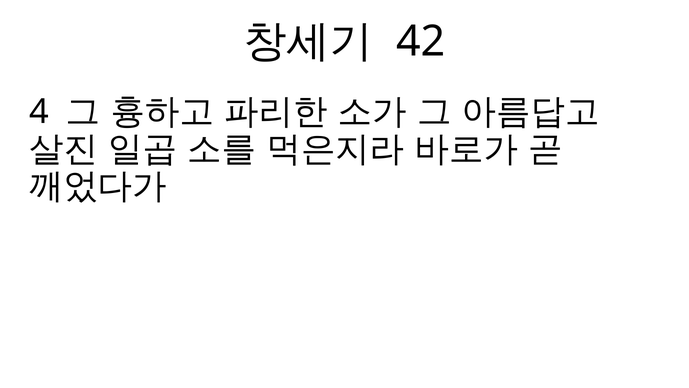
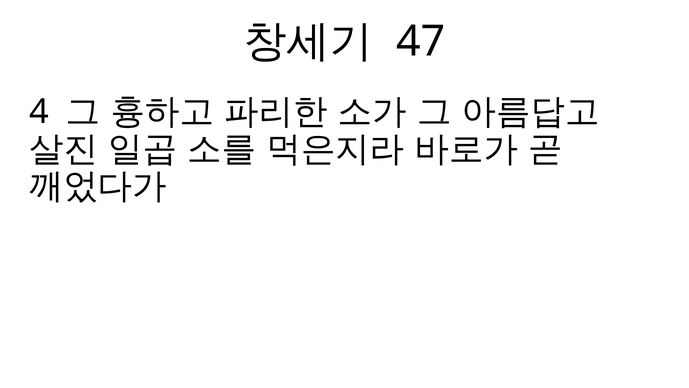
42: 42 -> 47 (421, 41)
